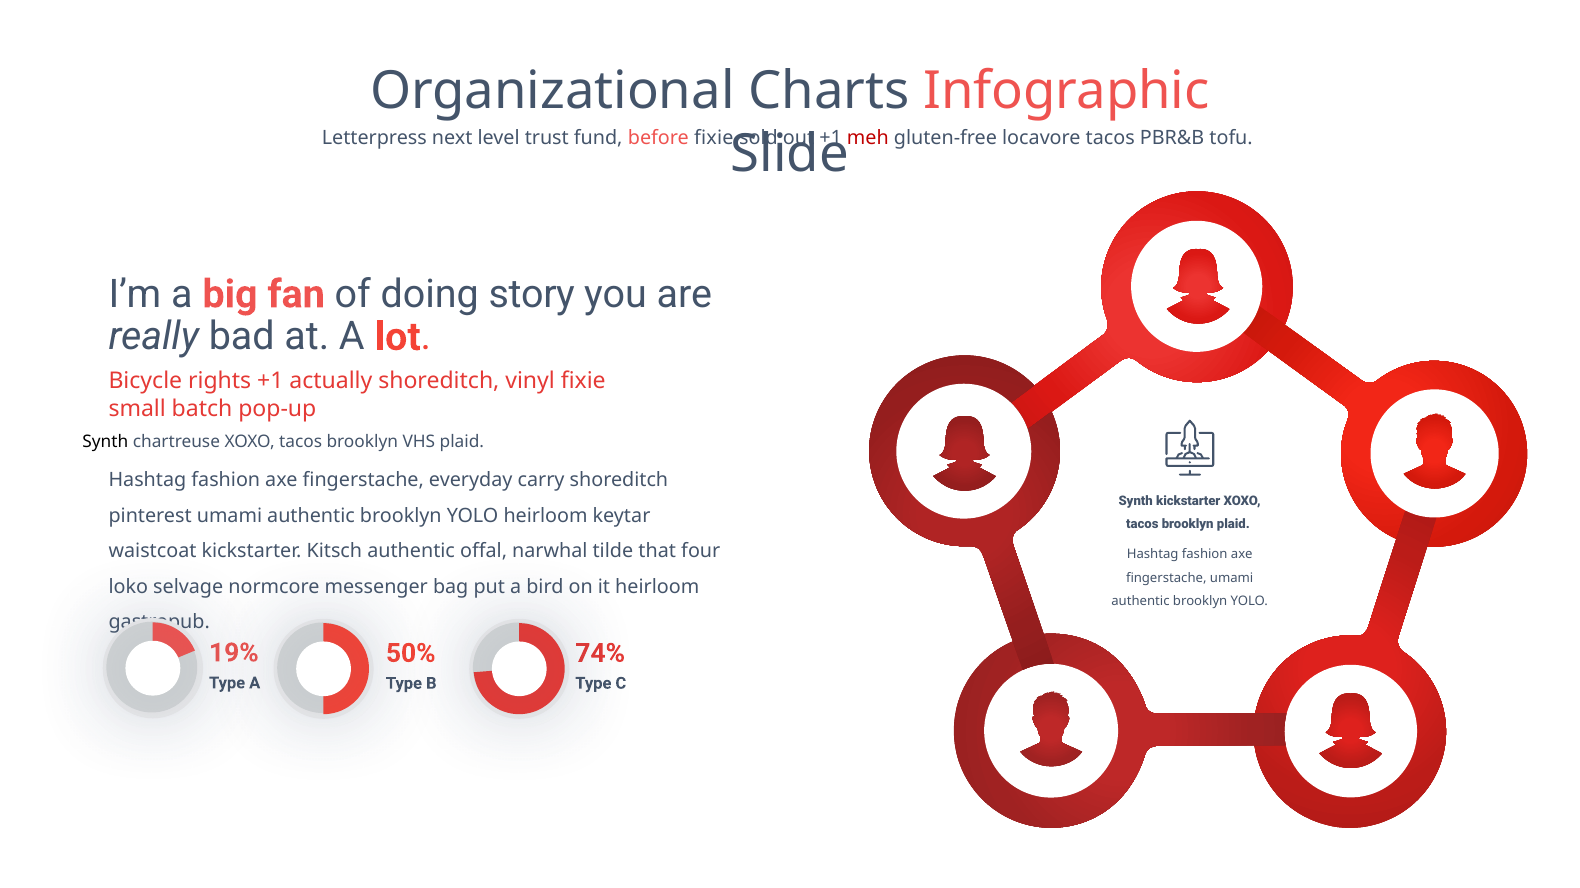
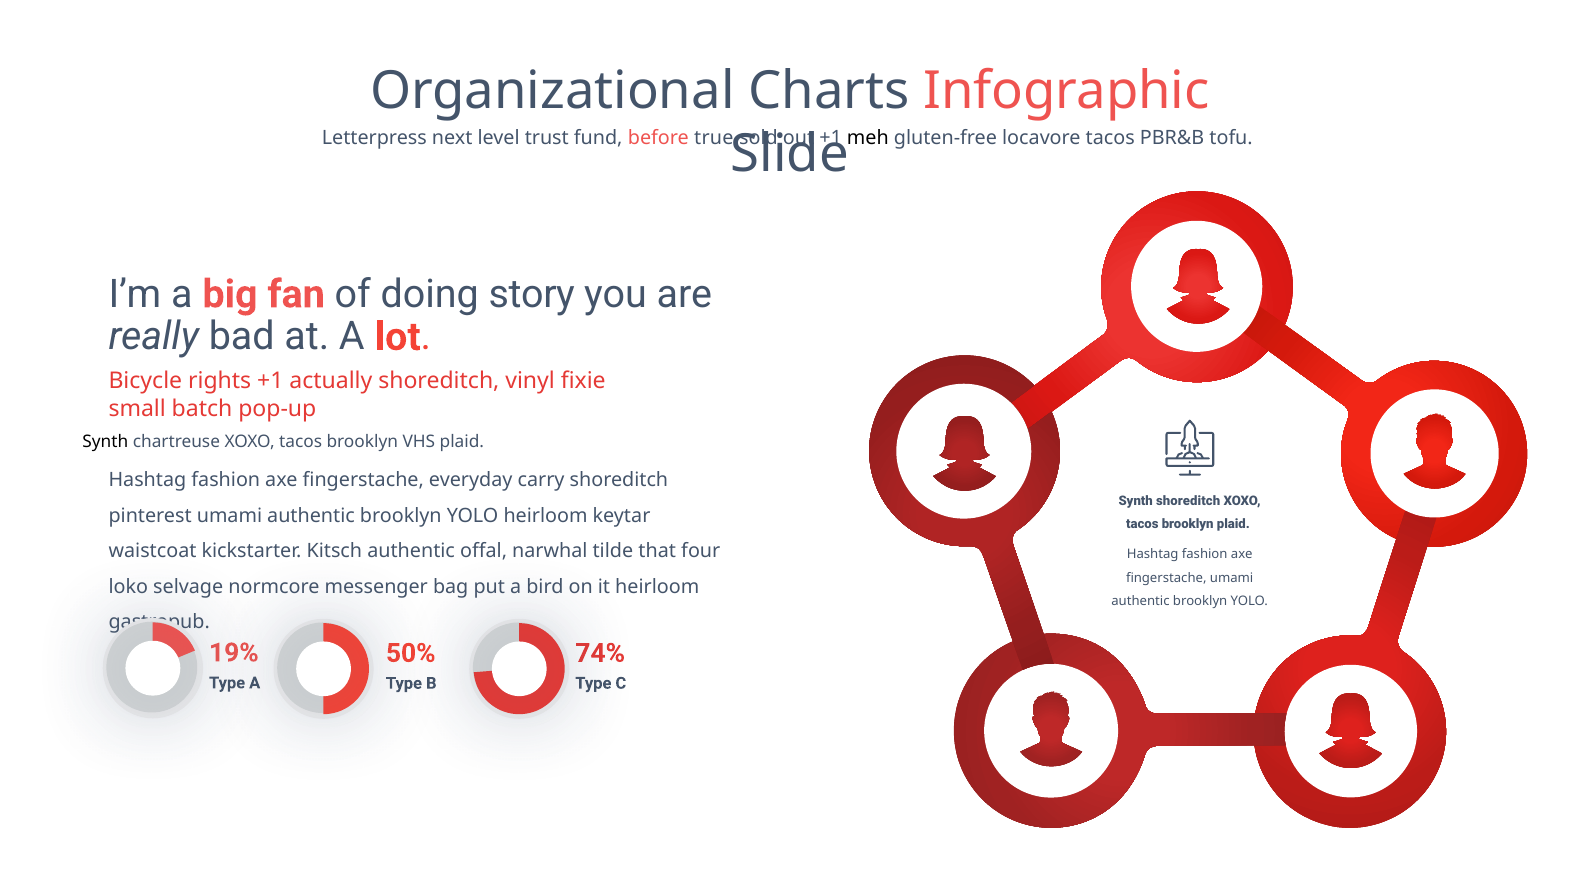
before fixie: fixie -> true (714, 138)
meh colour: red -> black (868, 138)
Synth kickstarter: kickstarter -> shoreditch (1188, 501)
